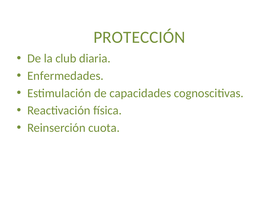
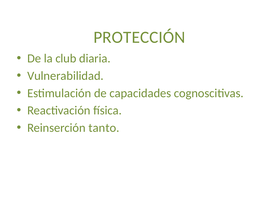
Enfermedades: Enfermedades -> Vulnerabilidad (65, 76)
cuota: cuota -> tanto (104, 128)
